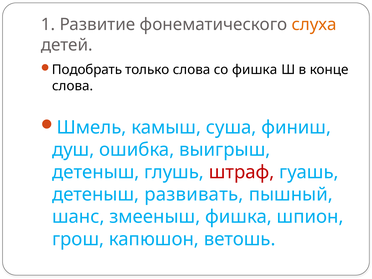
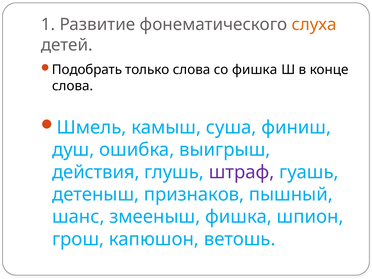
детеныш: детеныш -> действия (96, 172)
штраф colour: red -> purple (242, 172)
развивать: развивать -> признаков (194, 194)
